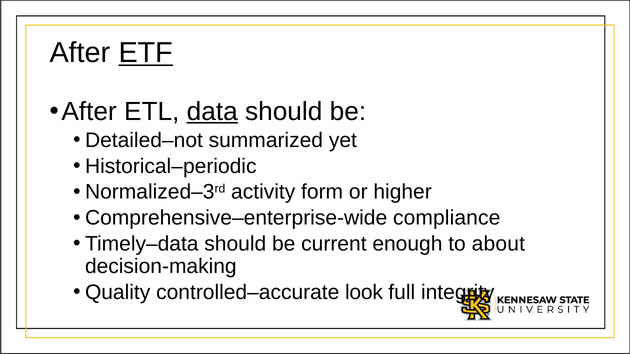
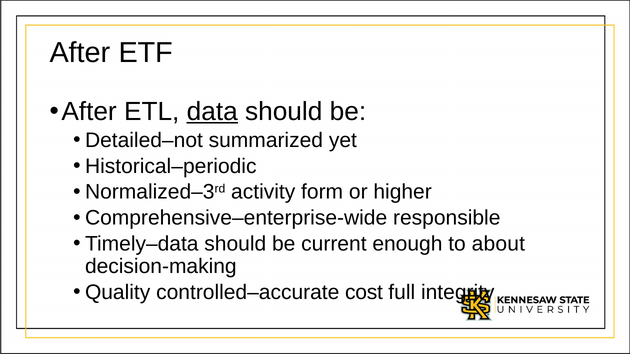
ETF underline: present -> none (146, 53)
compliance: compliance -> responsible (447, 218)
look: look -> cost (364, 293)
